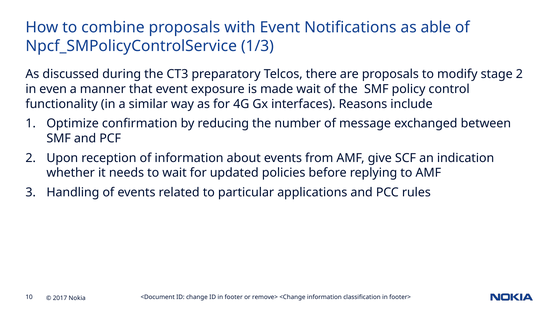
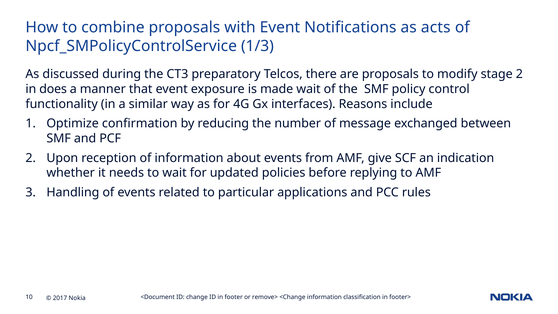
able: able -> acts (436, 28)
even: even -> does (53, 89)
